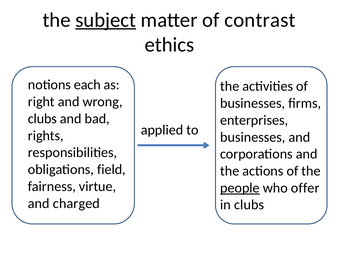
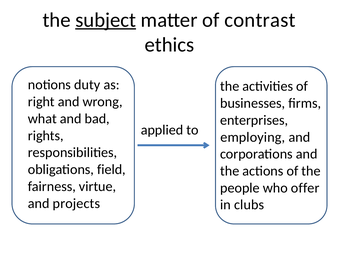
each: each -> duty (87, 85)
clubs: clubs -> what (42, 119)
businesses: businesses -> employing (253, 137)
people underline: present -> none (240, 188)
charged: charged -> projects (76, 204)
